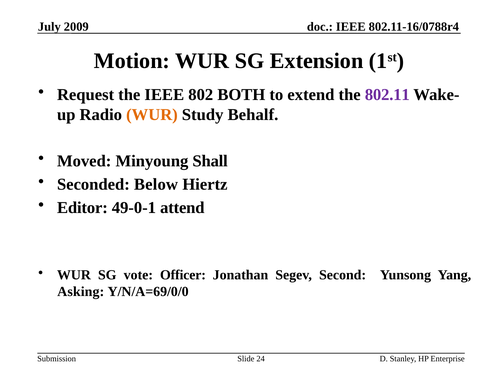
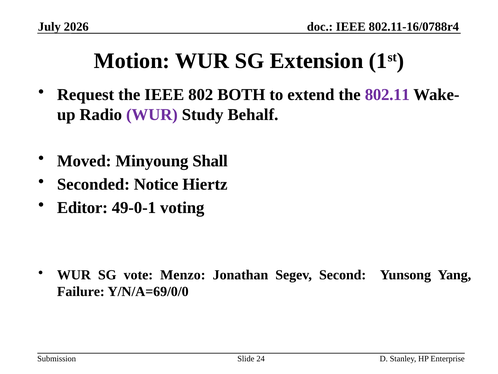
2009: 2009 -> 2026 (76, 27)
WUR colour: orange -> purple (152, 114)
Below: Below -> Notice (156, 184)
attend: attend -> voting (182, 207)
Officer: Officer -> Menzo (183, 275)
Asking: Asking -> Failure (81, 291)
